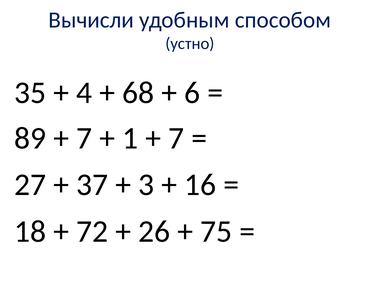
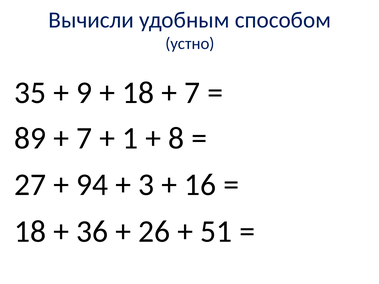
4: 4 -> 9 (84, 93)
68: 68 -> 18 (138, 93)
6: 6 -> 7 (192, 93)
7: 7 -> 8 (176, 138)
37: 37 -> 94 (92, 185)
72: 72 -> 36 (92, 232)
75: 75 -> 51 (216, 232)
